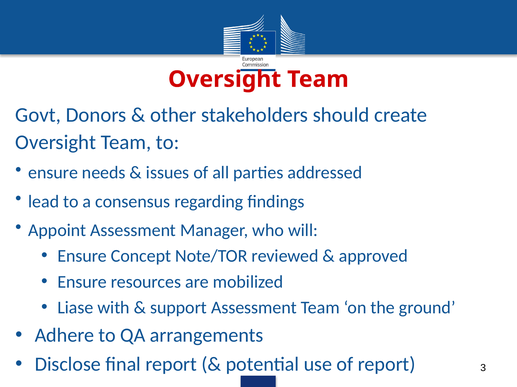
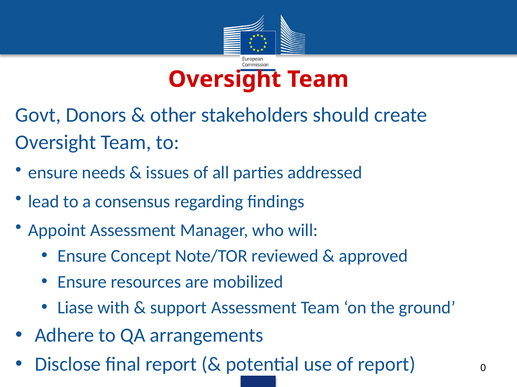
3: 3 -> 0 (483, 369)
